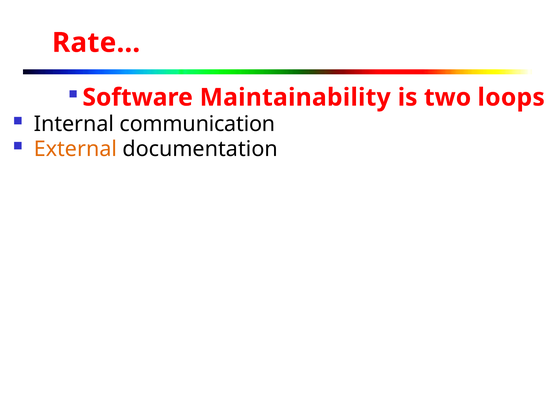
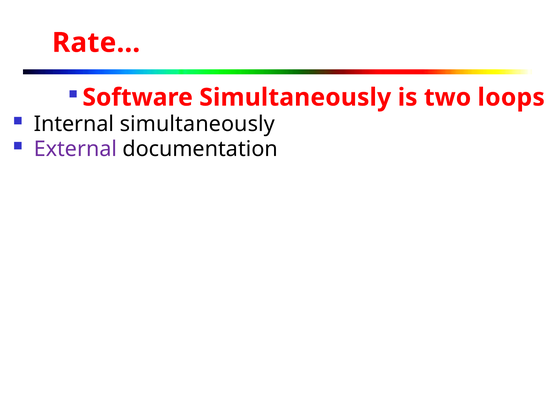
Software Maintainability: Maintainability -> Simultaneously (295, 97)
Internal communication: communication -> simultaneously (197, 124)
External colour: orange -> purple (75, 149)
